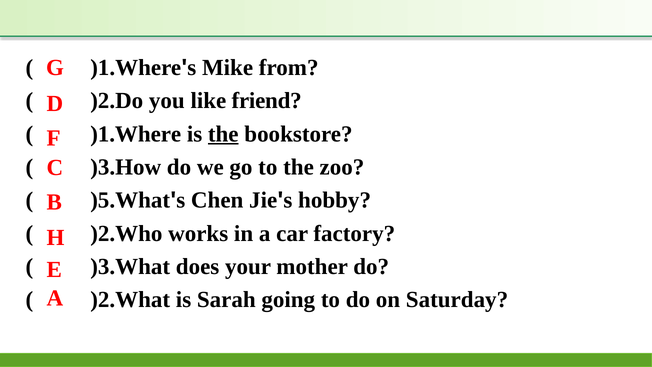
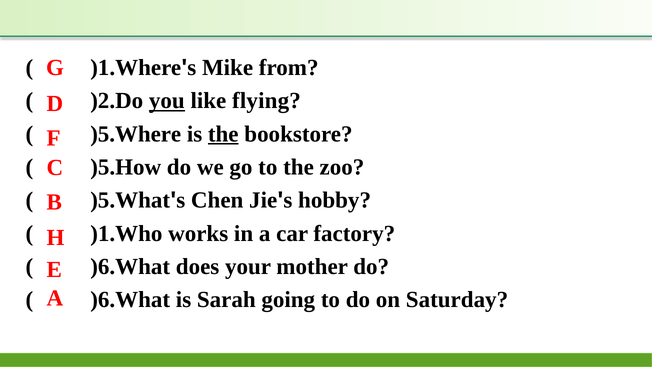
you underline: none -> present (167, 101)
friend: friend -> flying (266, 101)
)1.Where: )1.Where -> )5.Where (136, 134)
)3.How: )3.How -> )5.How (126, 167)
)2.Who: )2.Who -> )1.Who (126, 233)
)3.What: )3.What -> )6.What (130, 266)
)2.What: )2.What -> )6.What (130, 300)
